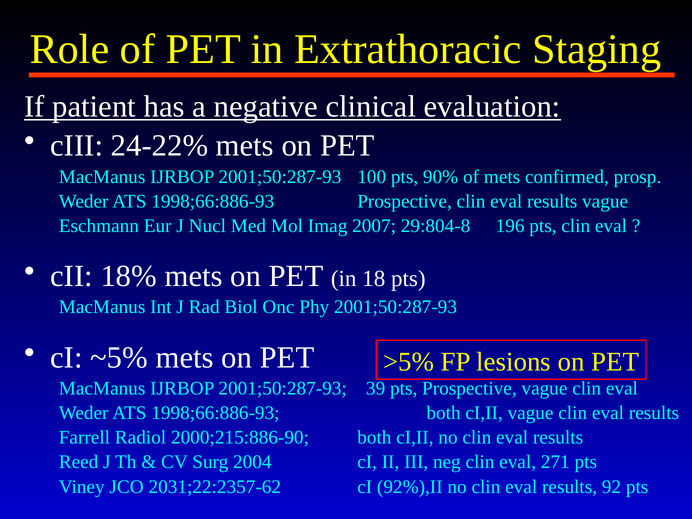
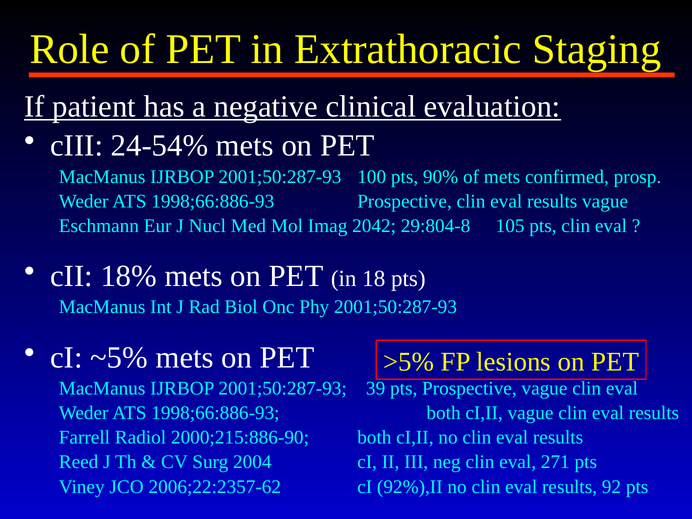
24-22%: 24-22% -> 24-54% (159, 146)
2007: 2007 -> 2042 (374, 226)
196: 196 -> 105 (510, 226)
2031;22:2357-62: 2031;22:2357-62 -> 2006;22:2357-62 (215, 487)
